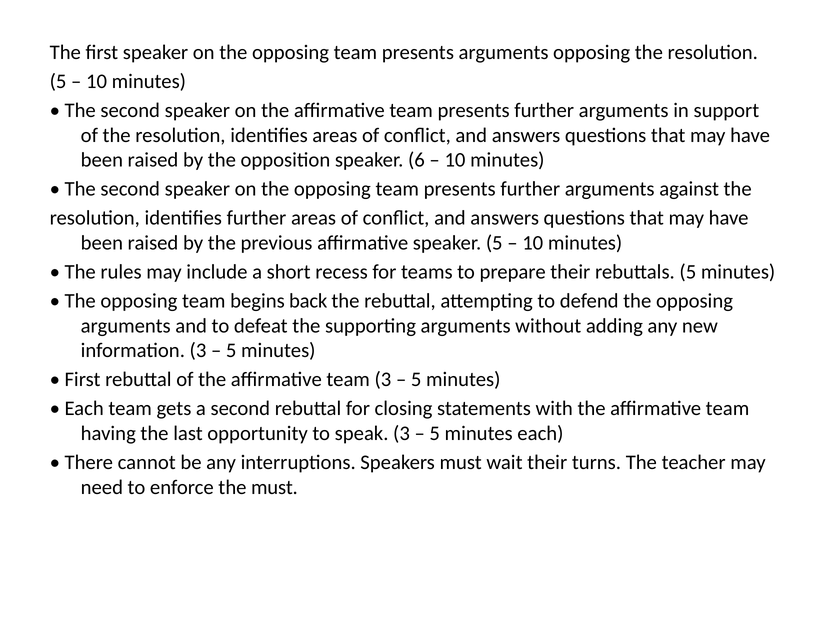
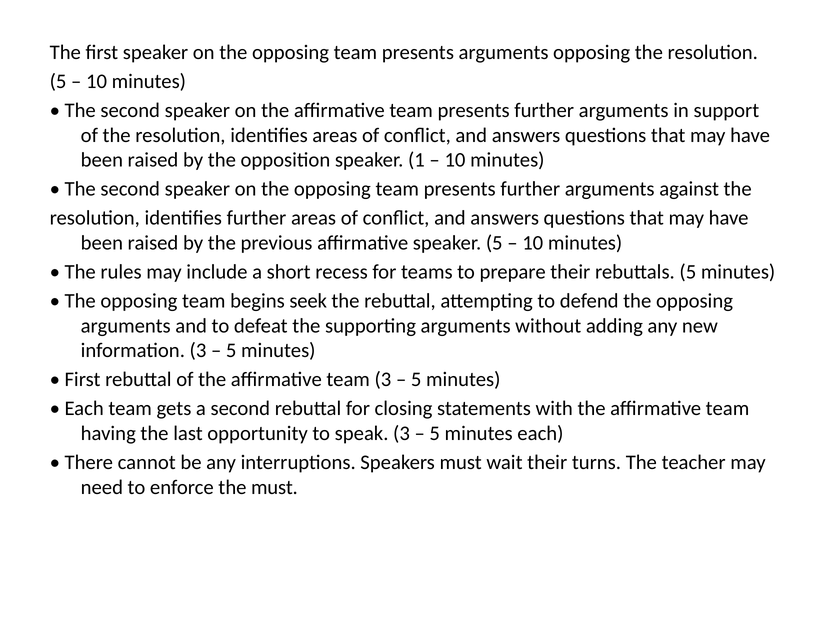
6: 6 -> 1 (416, 160)
back: back -> seek (308, 301)
